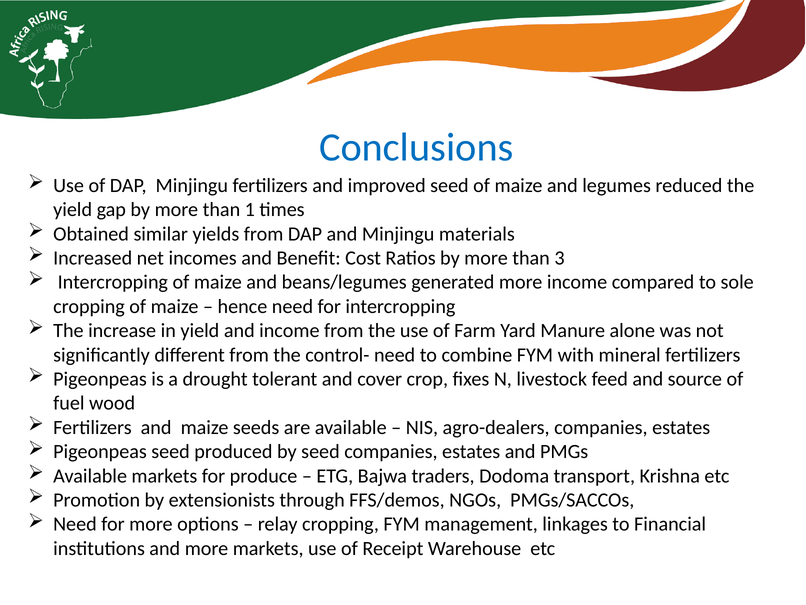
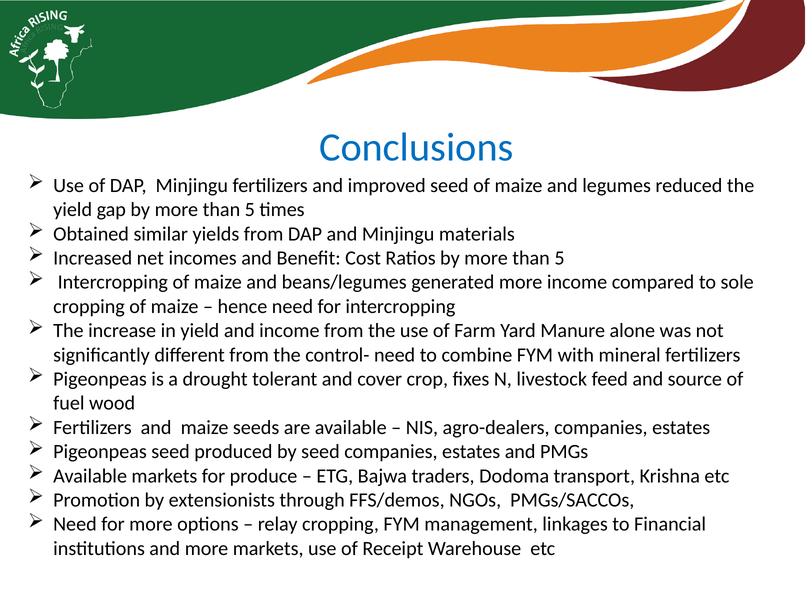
1: 1 -> 5 (250, 210)
3: 3 -> 5 (560, 258)
